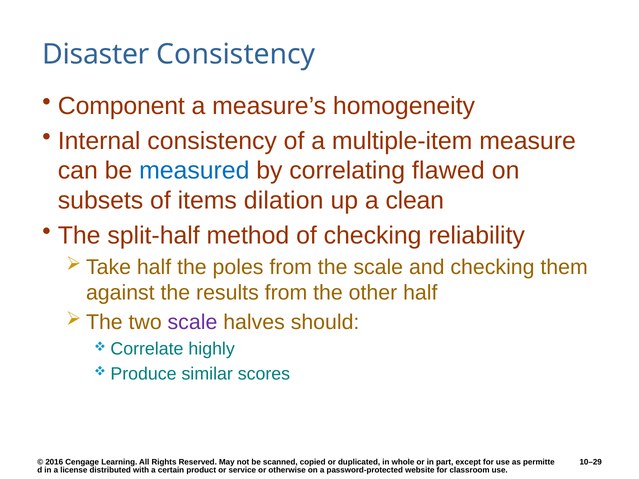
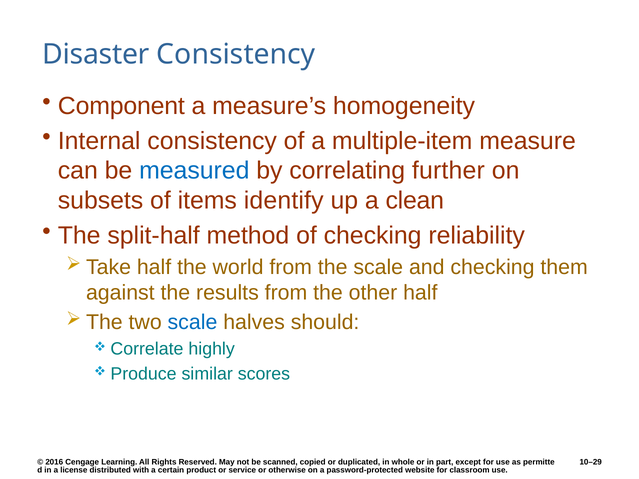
flawed: flawed -> further (448, 171)
dilation: dilation -> identify (284, 201)
poles: poles -> world (238, 267)
scale colour: purple -> blue (192, 323)
